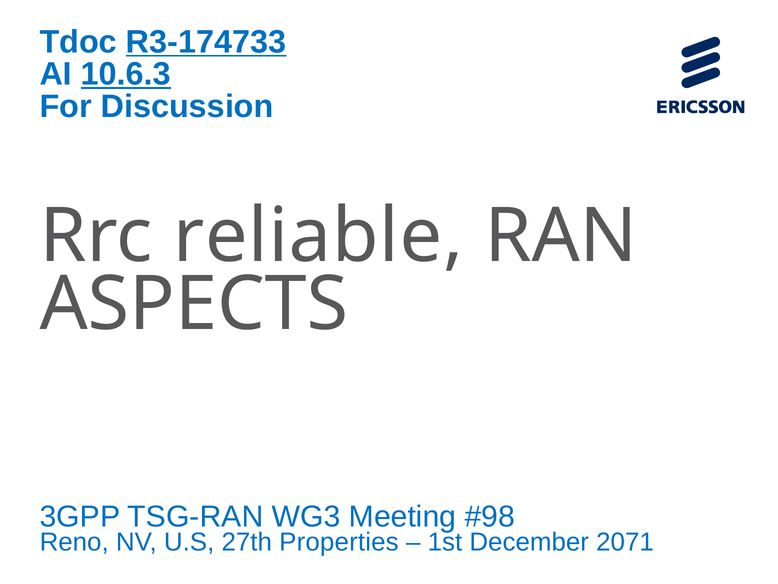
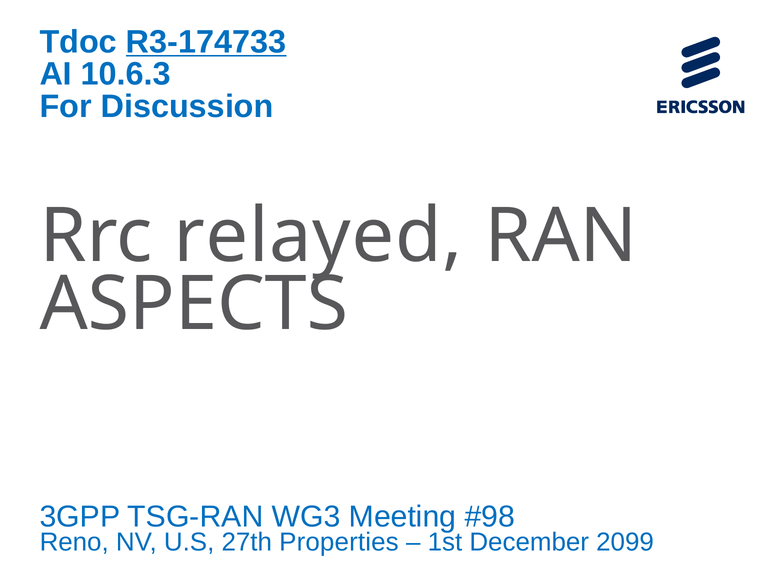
10.6.3 underline: present -> none (126, 74)
reliable: reliable -> relayed (318, 236)
2071: 2071 -> 2099 (625, 542)
